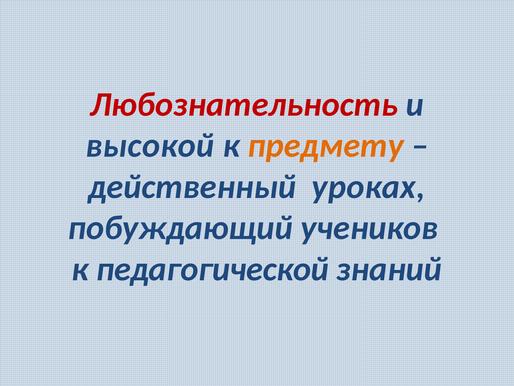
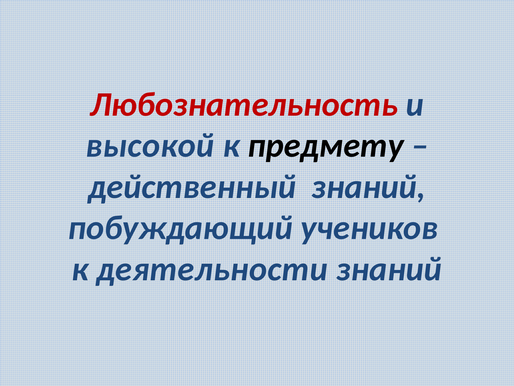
предмету colour: orange -> black (326, 145)
действенный уроках: уроках -> знаний (369, 187)
педагогической: педагогической -> деятельности (212, 269)
